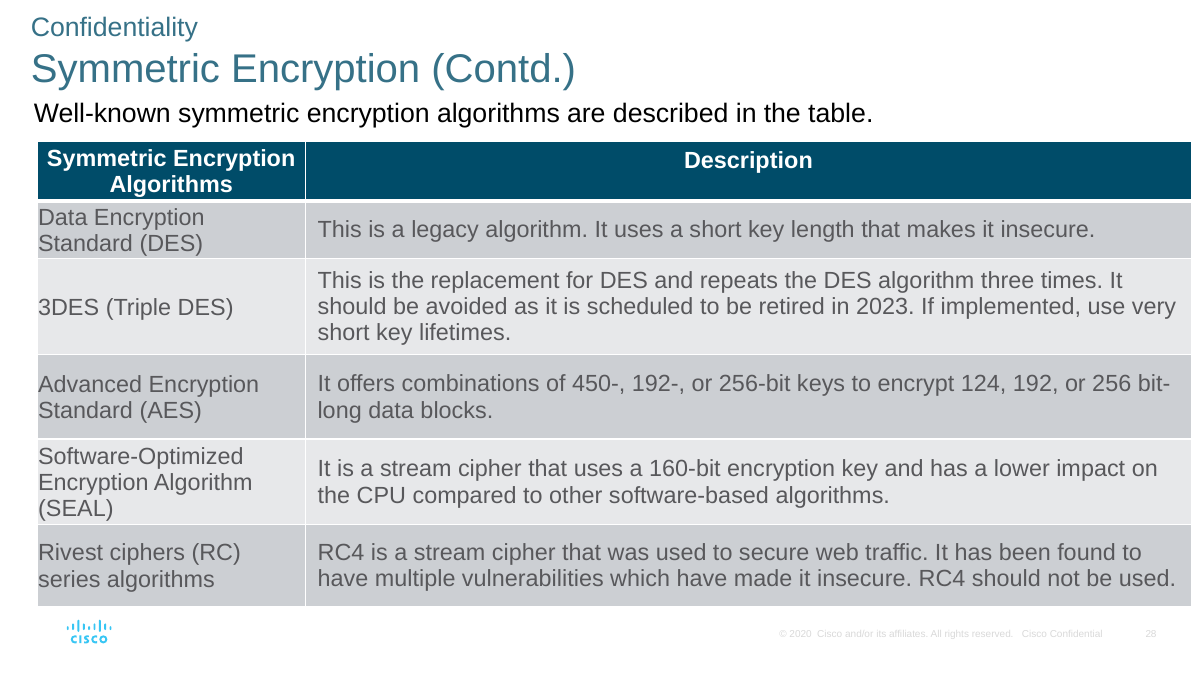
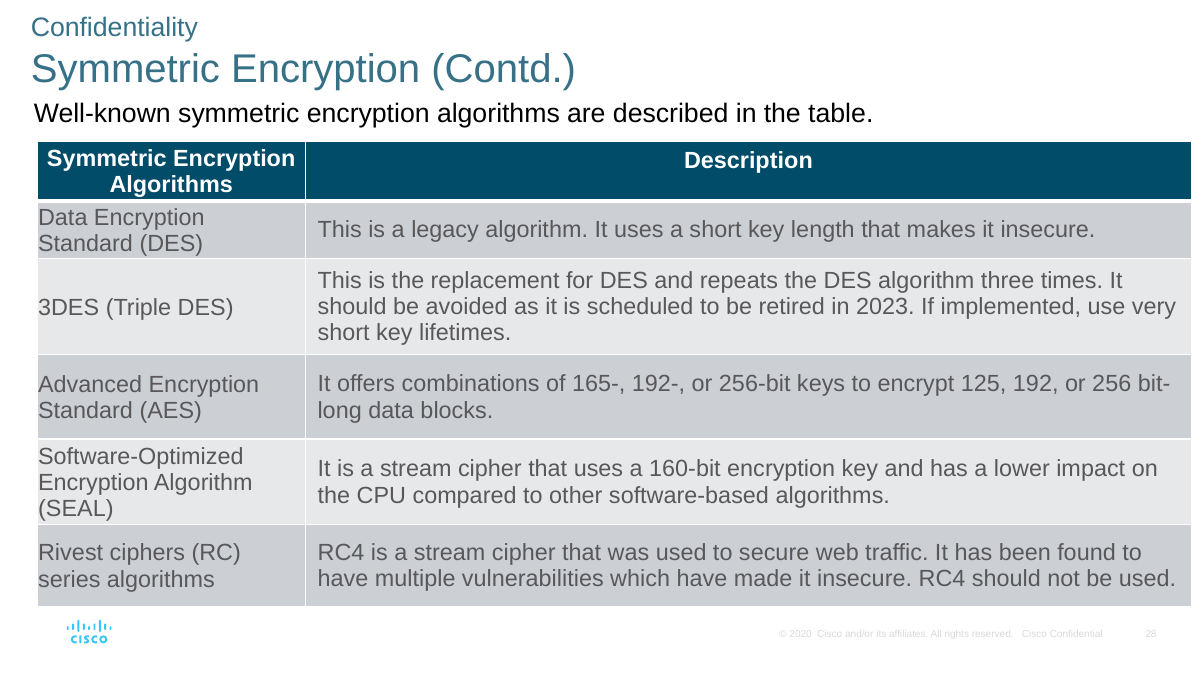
450-: 450- -> 165- (599, 384)
124: 124 -> 125 (984, 384)
